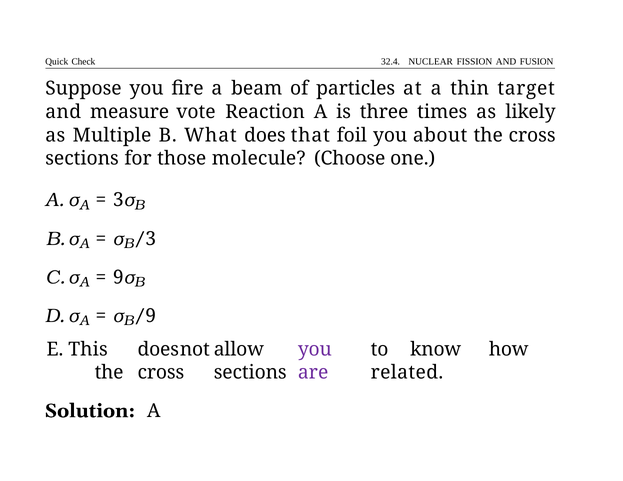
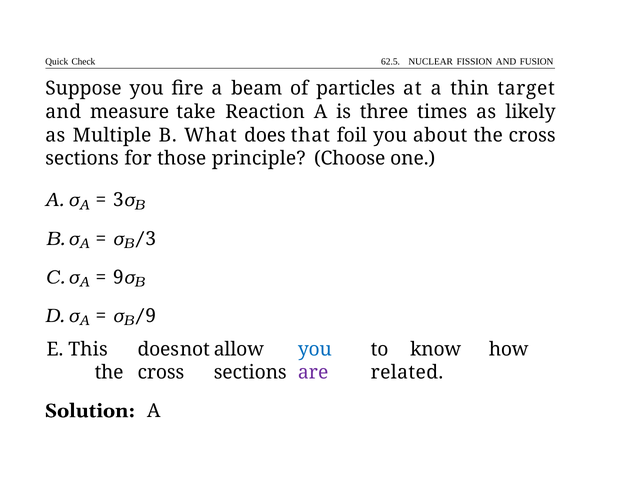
32.4: 32.4 -> 62.5 (391, 61)
vote: vote -> take (196, 112)
molecule: molecule -> principle (259, 159)
you colour: purple -> blue (315, 349)
